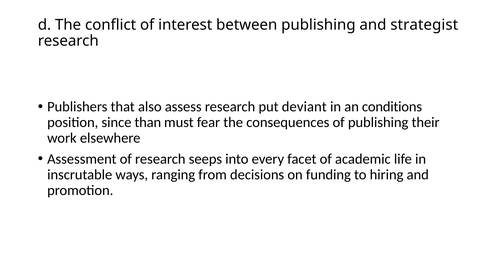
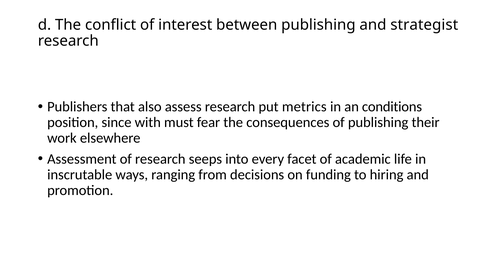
deviant: deviant -> metrics (304, 107)
than: than -> with (148, 122)
